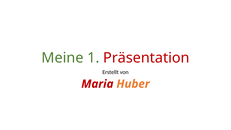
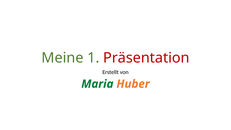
Maria colour: red -> green (97, 84)
